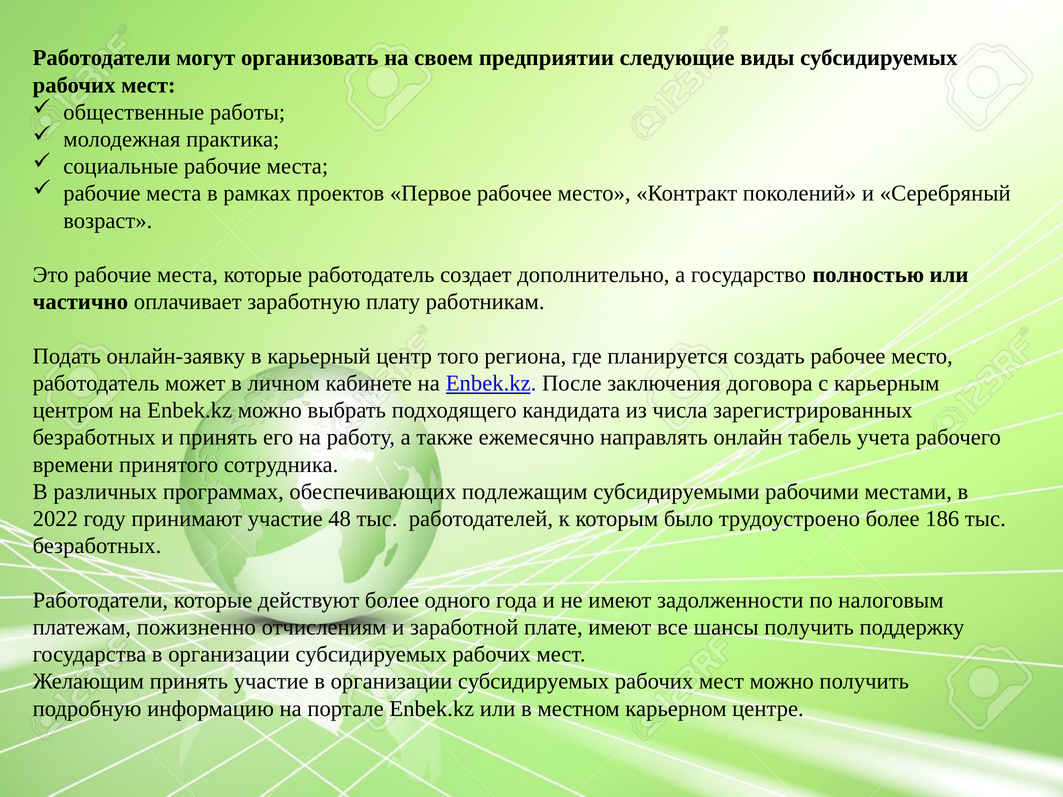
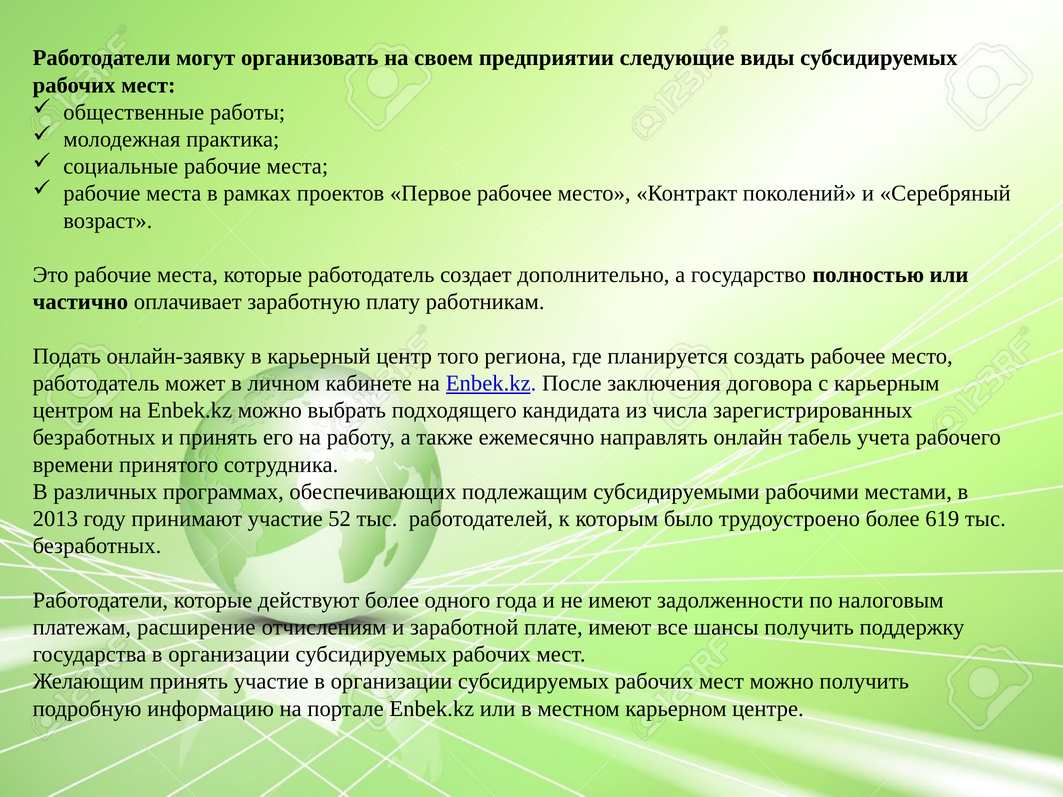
2022: 2022 -> 2013 (55, 519)
48: 48 -> 52 (340, 519)
186: 186 -> 619 (942, 519)
пожизненно: пожизненно -> расширение (196, 627)
